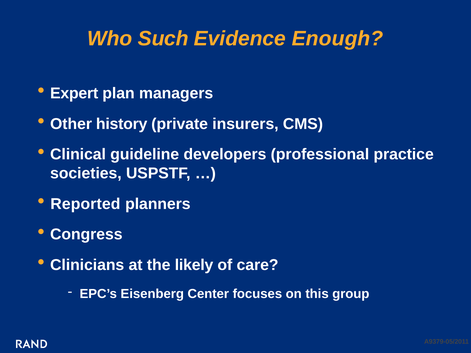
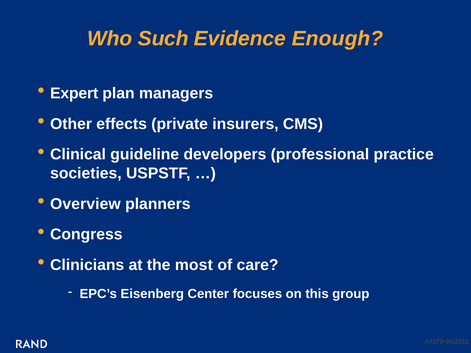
history: history -> effects (122, 124)
Reported: Reported -> Overview (85, 204)
likely: likely -> most (194, 265)
